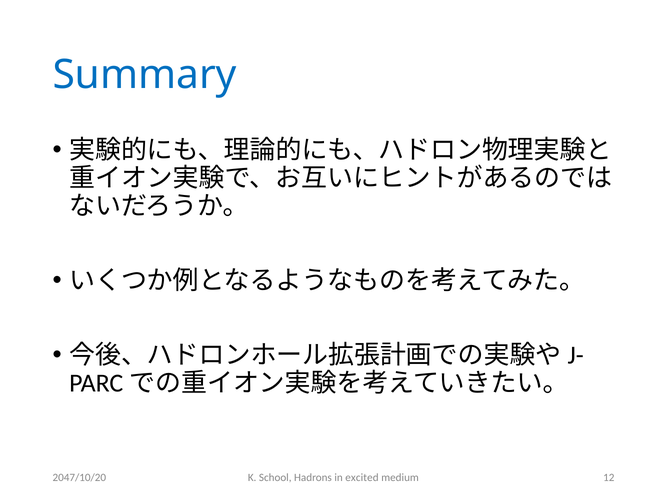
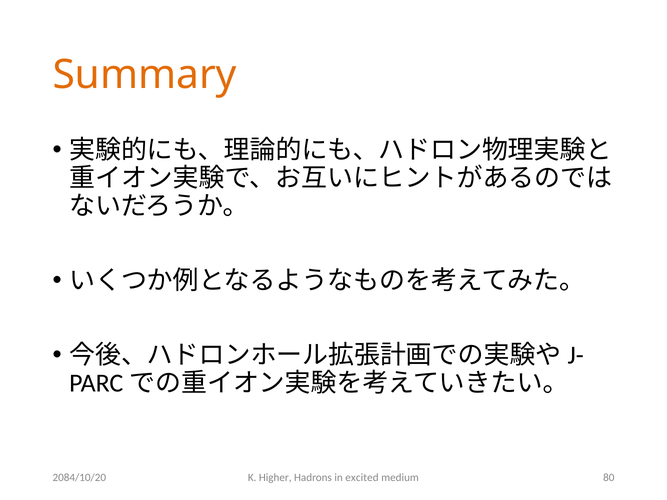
Summary colour: blue -> orange (145, 75)
2047/10/20: 2047/10/20 -> 2084/10/20 (79, 478)
School: School -> Higher (275, 478)
12: 12 -> 80 (609, 478)
